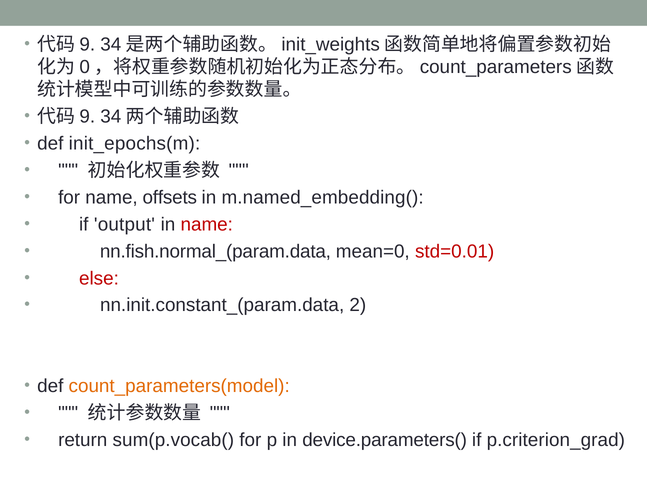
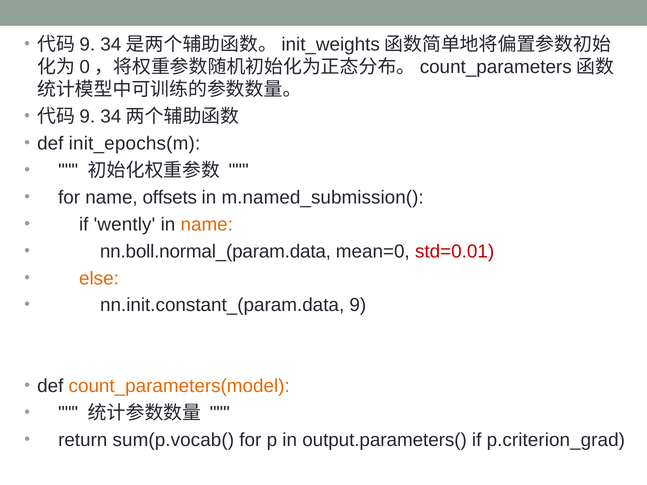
m.named_embedding(: m.named_embedding( -> m.named_submission( (323, 198)
output: output -> wently (124, 225)
name colour: red -> orange (207, 225)
nn.fish.normal_(param.data: nn.fish.normal_(param.data -> nn.boll.normal_(param.data (215, 252)
else colour: red -> orange (99, 278)
2: 2 -> 9 (358, 305)
device.parameters(: device.parameters( -> output.parameters( (385, 440)
